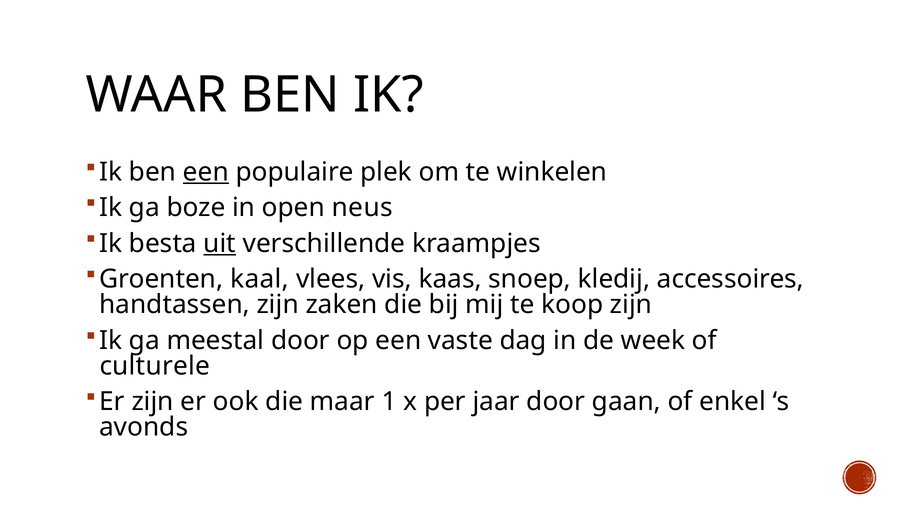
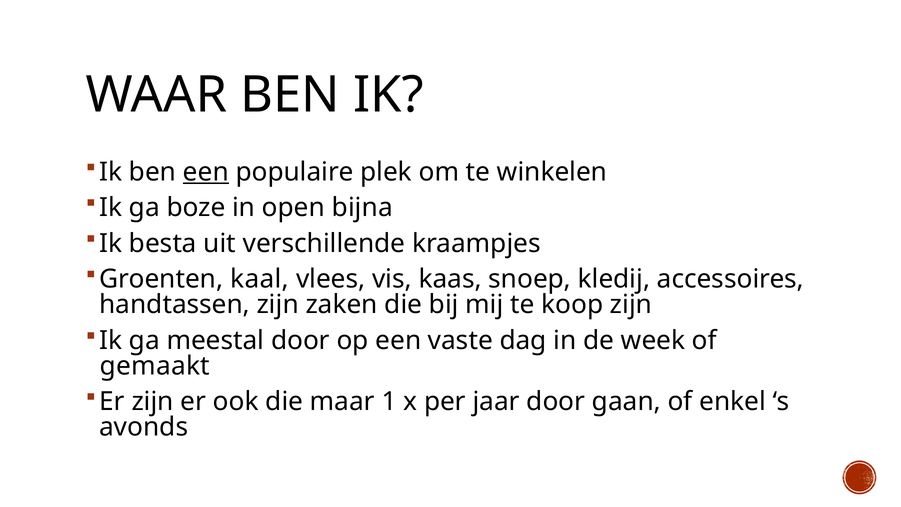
neus: neus -> bijna (362, 208)
uit underline: present -> none (220, 243)
culturele: culturele -> gemaakt (155, 366)
